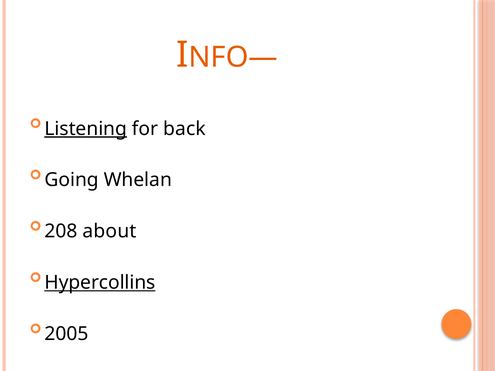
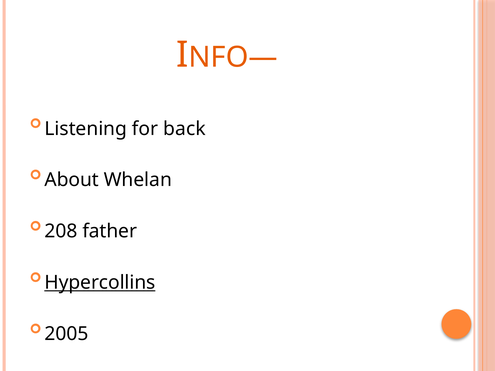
Listening underline: present -> none (86, 129)
Going: Going -> About (72, 180)
about: about -> father (110, 231)
